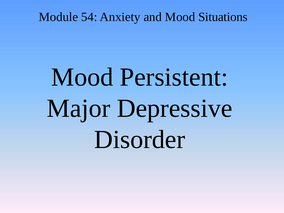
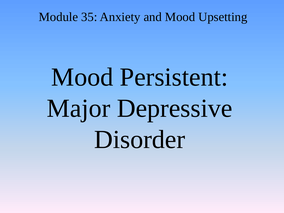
54: 54 -> 35 (89, 17)
Situations: Situations -> Upsetting (223, 17)
